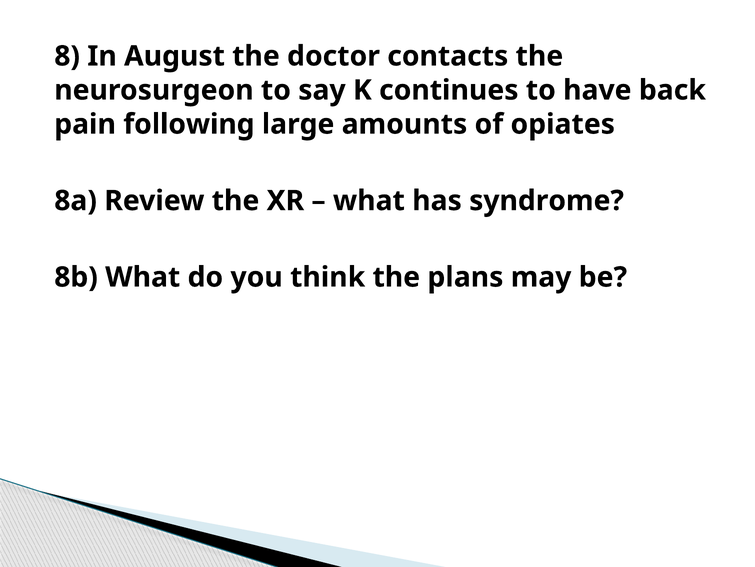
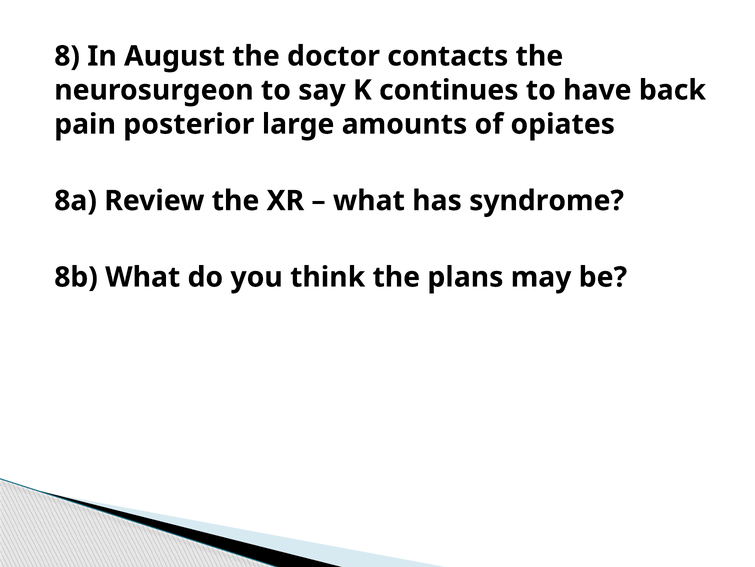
following: following -> posterior (189, 124)
